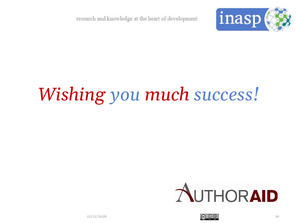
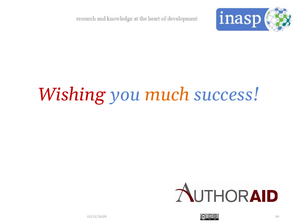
much colour: red -> orange (167, 94)
